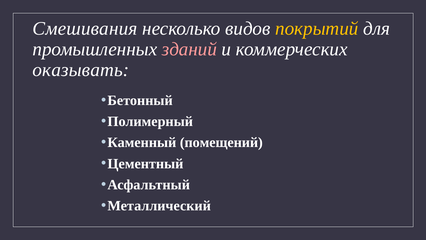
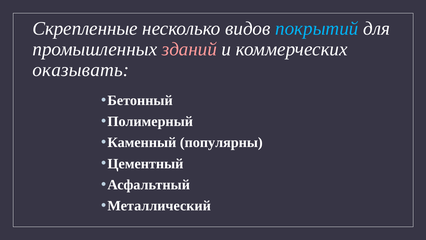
Смешивания: Смешивания -> Скрепленные (85, 29)
покрытий colour: yellow -> light blue (317, 29)
помещений: помещений -> популярны (221, 142)
